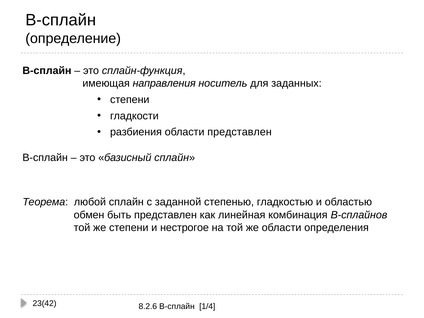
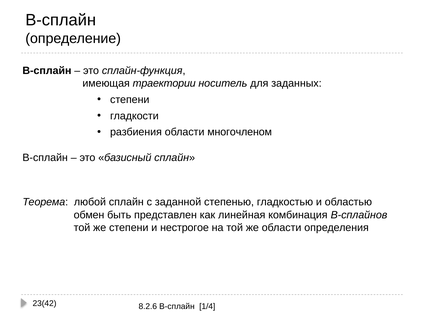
направления: направления -> траектории (164, 83)
области представлен: представлен -> многочленом (240, 132)
